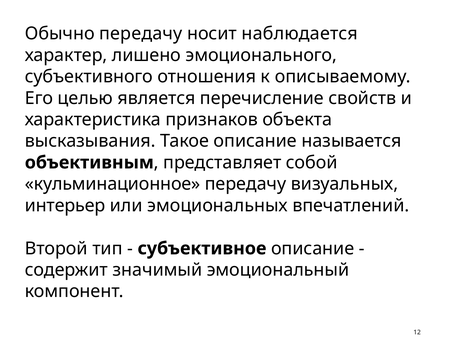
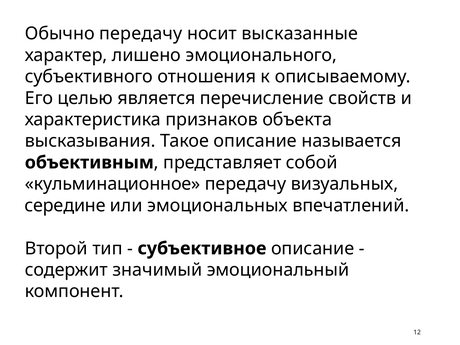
наблюдается: наблюдается -> высказанные (300, 34)
интерьер: интерьер -> середине (65, 205)
